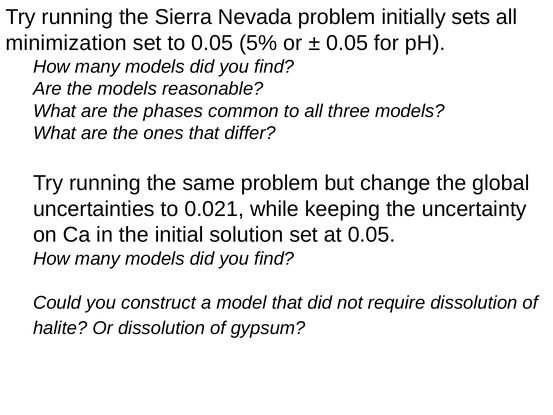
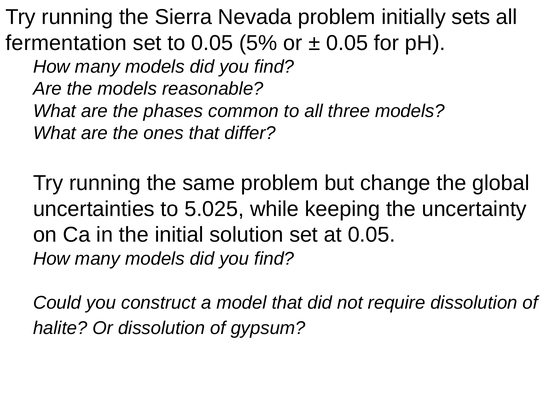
minimization: minimization -> fermentation (66, 43)
0.021: 0.021 -> 5.025 (214, 209)
